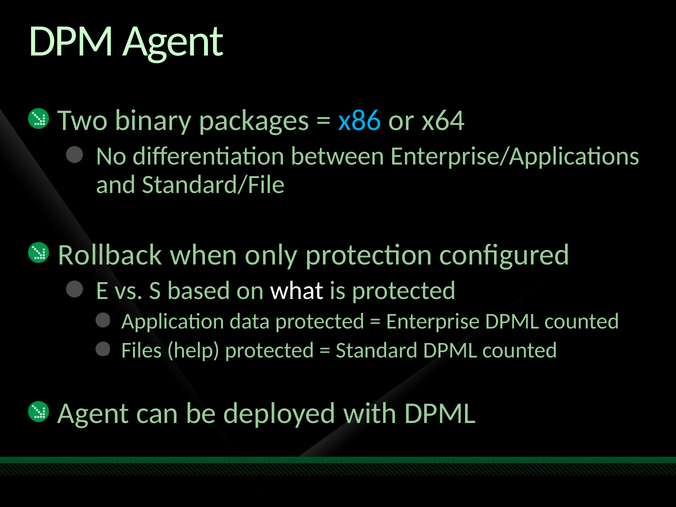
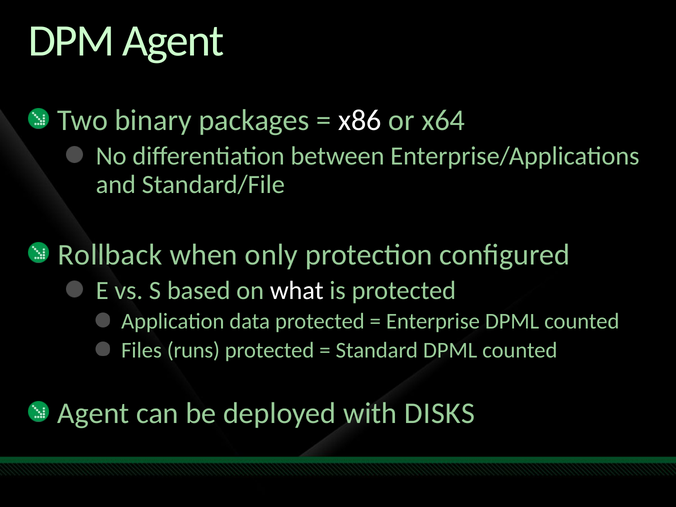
x86 colour: light blue -> white (360, 120)
help: help -> runs (193, 350)
with DPML: DPML -> DISKS (440, 413)
